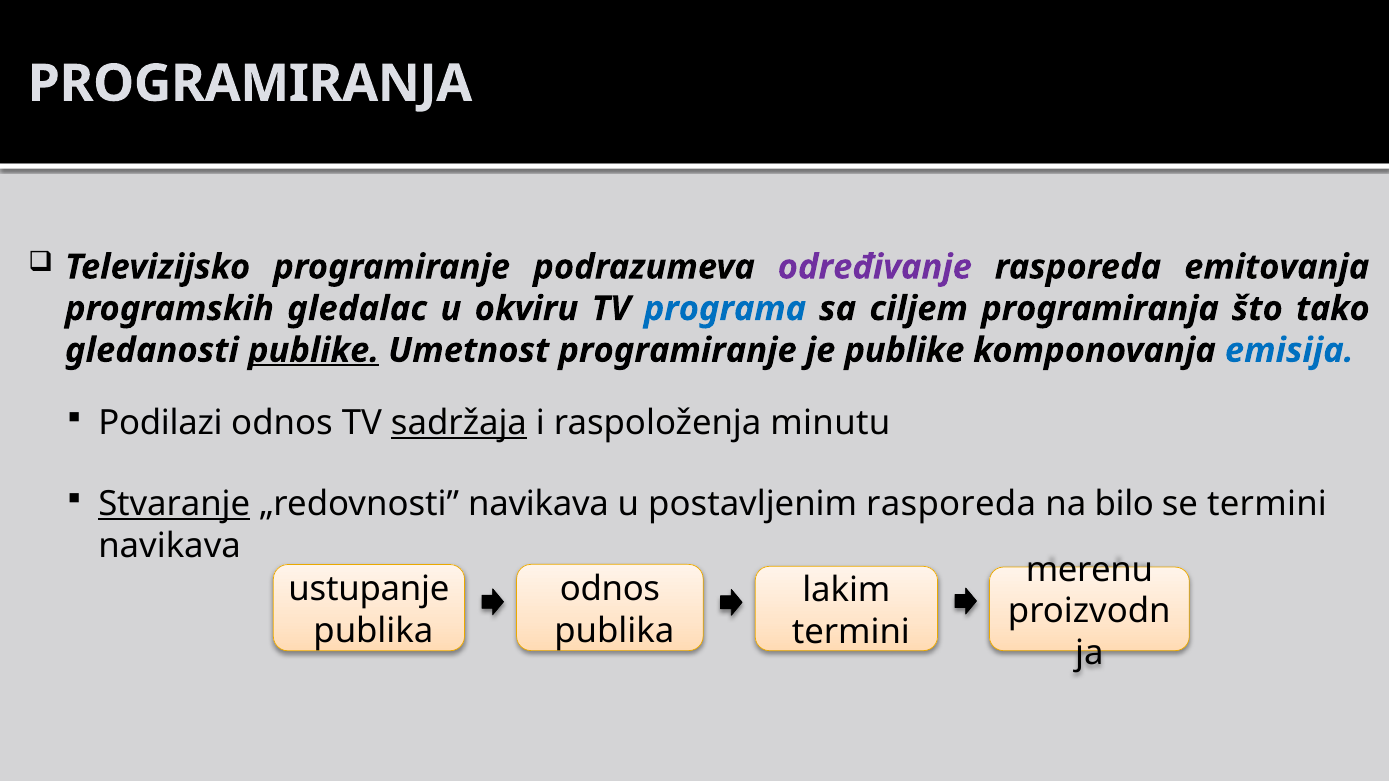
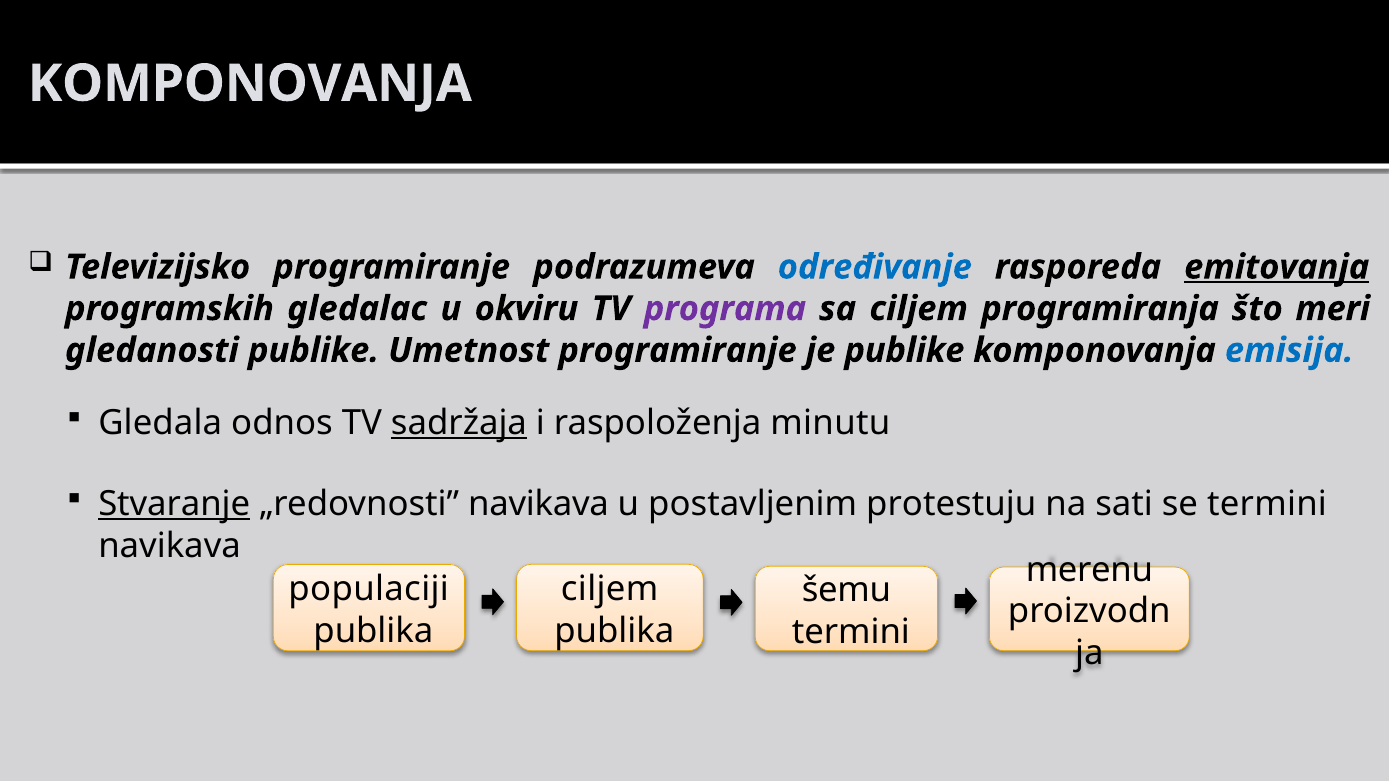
PROGRAMIRANJA: PROGRAMIRANJA -> KOMPONOVANJA (250, 84)
određivanje colour: purple -> blue (875, 267)
emitovanja underline: none -> present (1277, 267)
programa colour: blue -> purple (725, 309)
tako: tako -> meri (1333, 309)
publike underline: present -> none (314, 351)
Podilazi: Podilazi -> Gledala (160, 423)
postavljenim rasporeda: rasporeda -> protestuju (951, 504)
bilo: bilo -> sati (1124, 504)
odnos: odnos -> ciljem (610, 589)
ustupanje: ustupanje -> populaciji (369, 589)
lakim: lakim -> šemu (846, 590)
